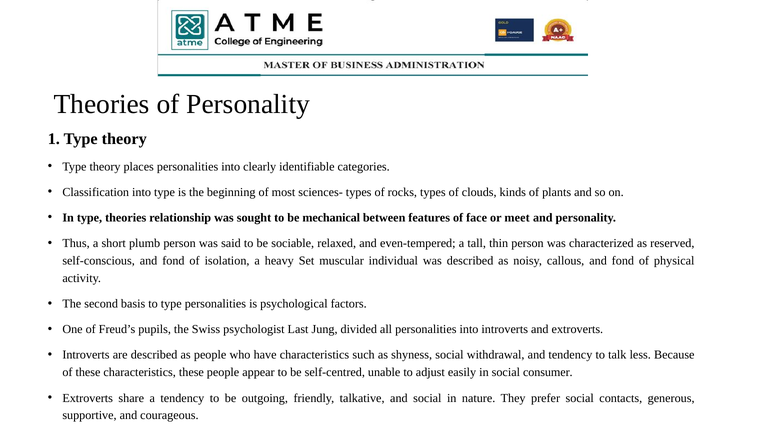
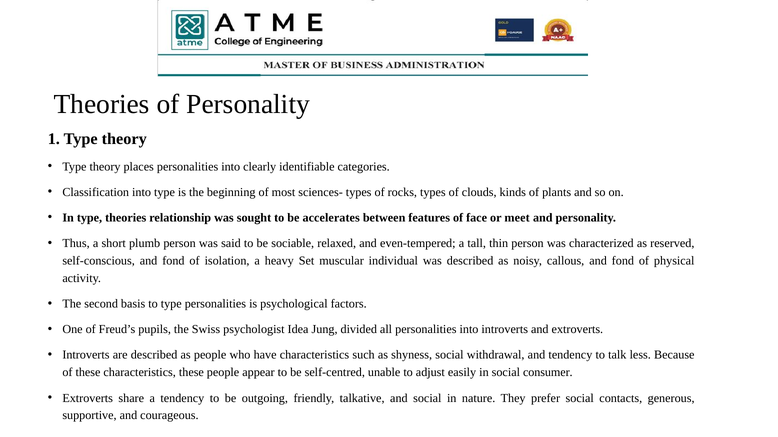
mechanical: mechanical -> accelerates (331, 218)
Last: Last -> Idea (298, 330)
